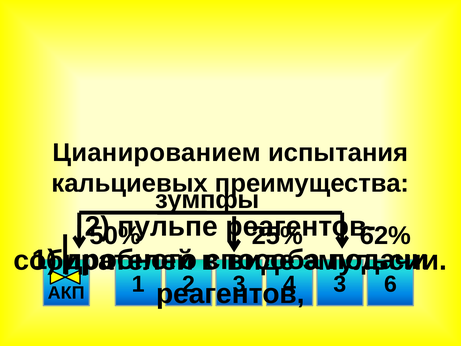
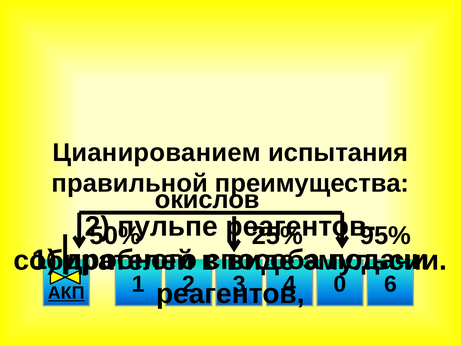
кальциевых: кальциевых -> правильной (130, 183)
зумпфы: зумпфы -> окислов (207, 200)
62%: 62% -> 95% (385, 236)
АКП underline: none -> present (66, 293)
3: 3 -> 0 (340, 284)
